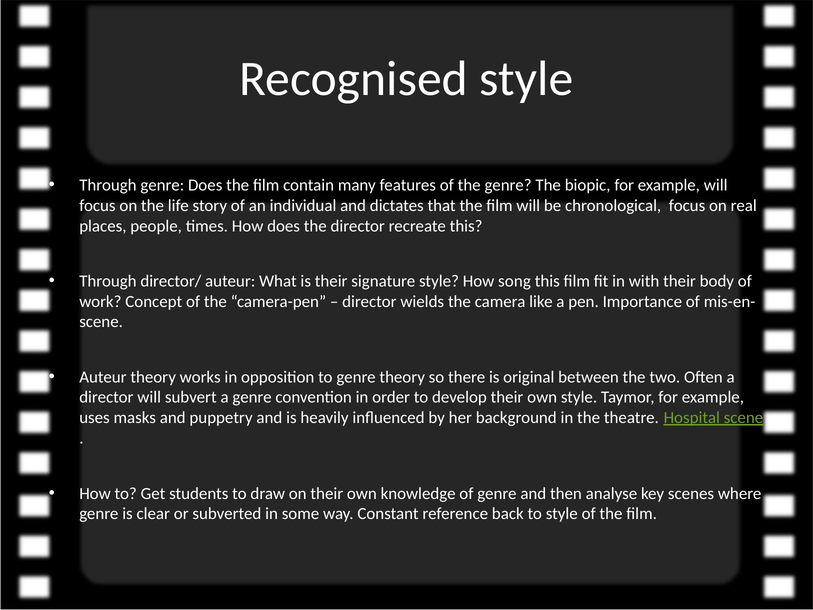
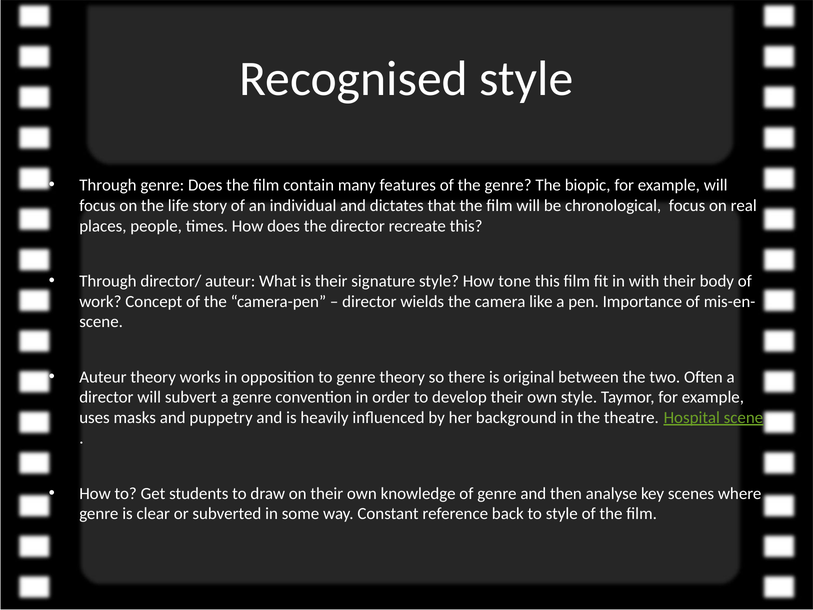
song: song -> tone (514, 281)
